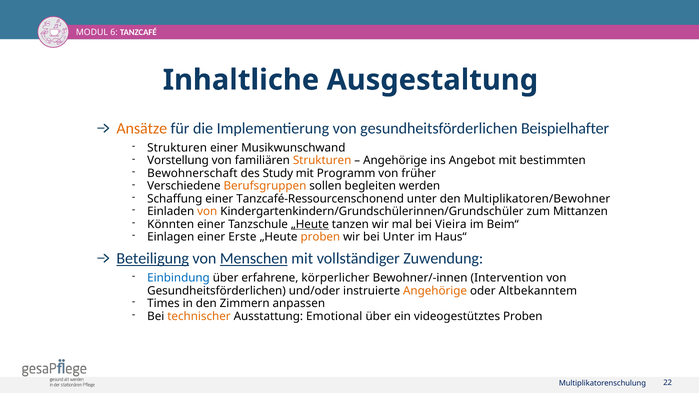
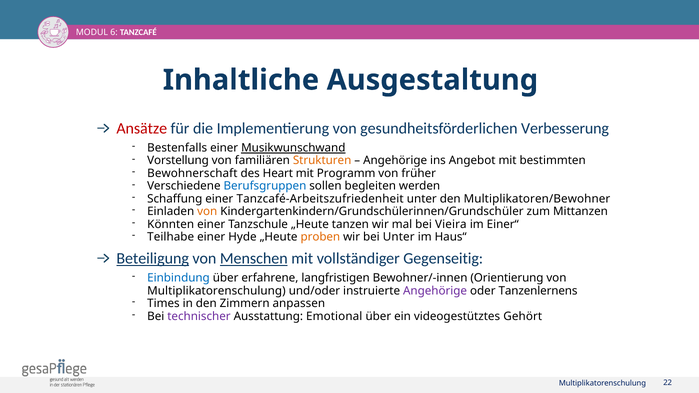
Ansätze colour: orange -> red (142, 129)
Beispielhafter: Beispielhafter -> Verbesserung (565, 129)
Strukturen: Strukturen -> Bestenfalls (177, 148)
Musikwunschwand underline: none -> present (293, 148)
Study: Study -> Heart (278, 173)
Berufsgruppen colour: orange -> blue (265, 186)
Tanzcafé-Ressourcenschonend: Tanzcafé-Ressourcenschonend -> Tanzcafé-Arbeitszufriedenheit (320, 199)
„Heute underline: present -> none (310, 224)
Beim“: Beim“ -> Einer“ (503, 224)
Einlagen: Einlagen -> Teilhabe (171, 237)
Erste: Erste -> Hyde (242, 237)
Zuwendung: Zuwendung -> Gegenseitig (443, 259)
körperlicher: körperlicher -> langfristigen (336, 278)
Intervention: Intervention -> Orientierung (507, 278)
Gesundheitsförderlichen: Gesundheitsförderlichen -> Multiplikatorenschulung (216, 291)
Angehörige colour: orange -> purple (435, 291)
Altbekanntem: Altbekanntem -> Tanzenlernens (538, 291)
technischer colour: orange -> purple (199, 316)
videogestütztes Proben: Proben -> Gehört (523, 316)
